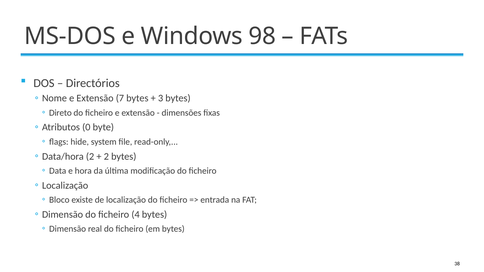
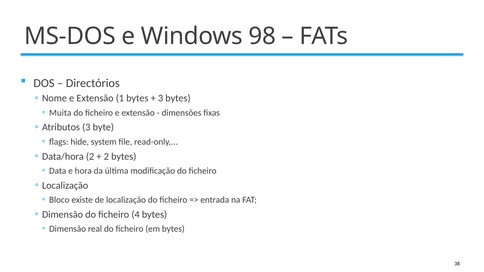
7: 7 -> 1 (120, 98)
Direto: Direto -> Muita (60, 113)
Atributos 0: 0 -> 3 (86, 127)
